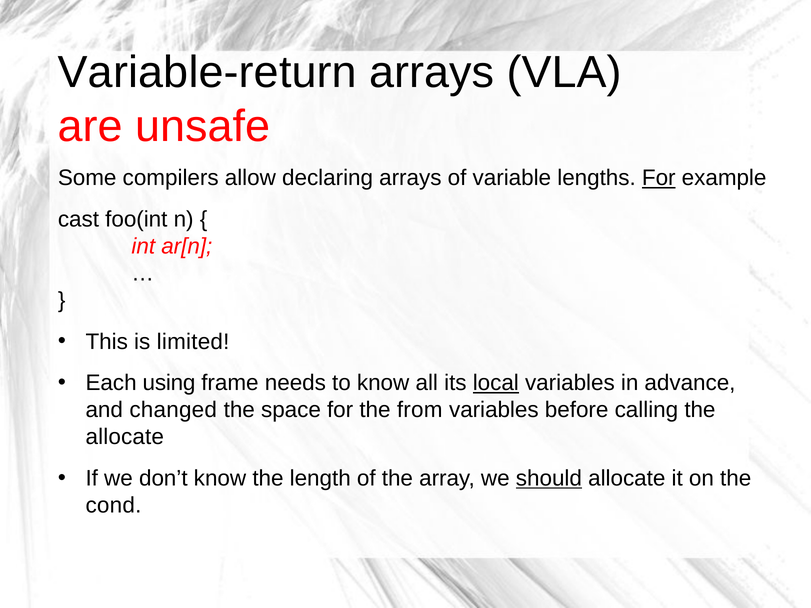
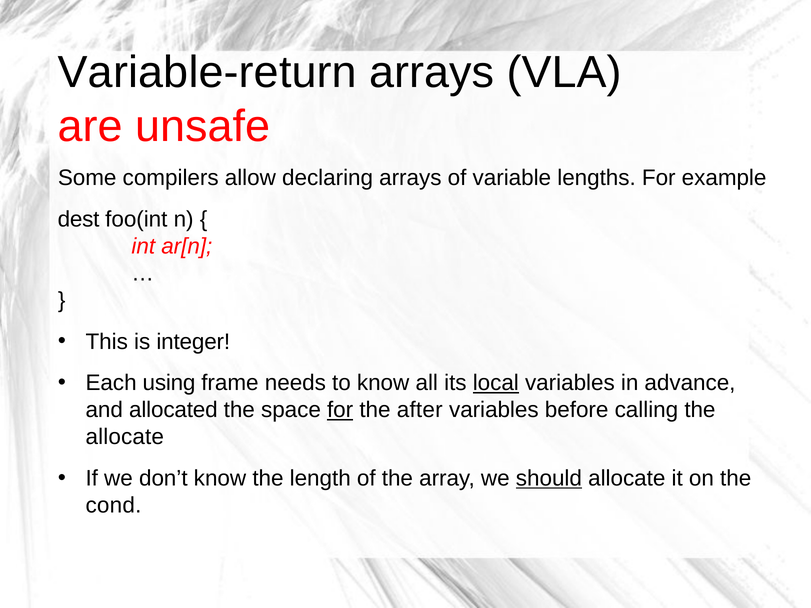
For underline: present -> none (659, 178)
cast: cast -> dest (79, 219)
limited: limited -> integer (193, 342)
changed: changed -> allocated (173, 410)
for underline: none -> present (340, 410)
from: from -> after (420, 410)
